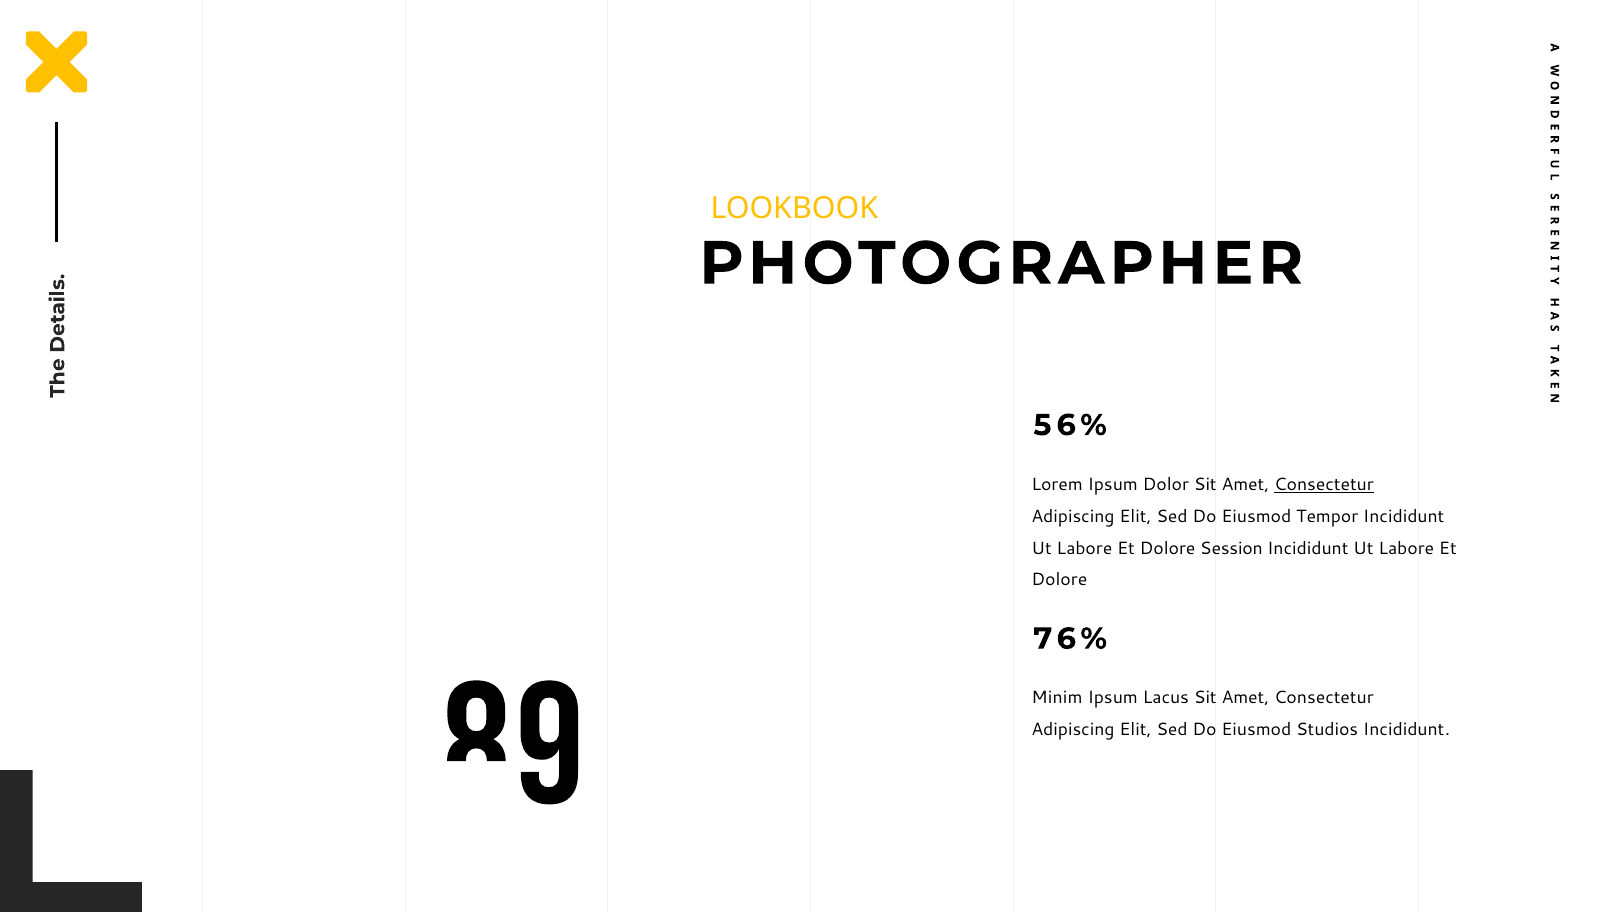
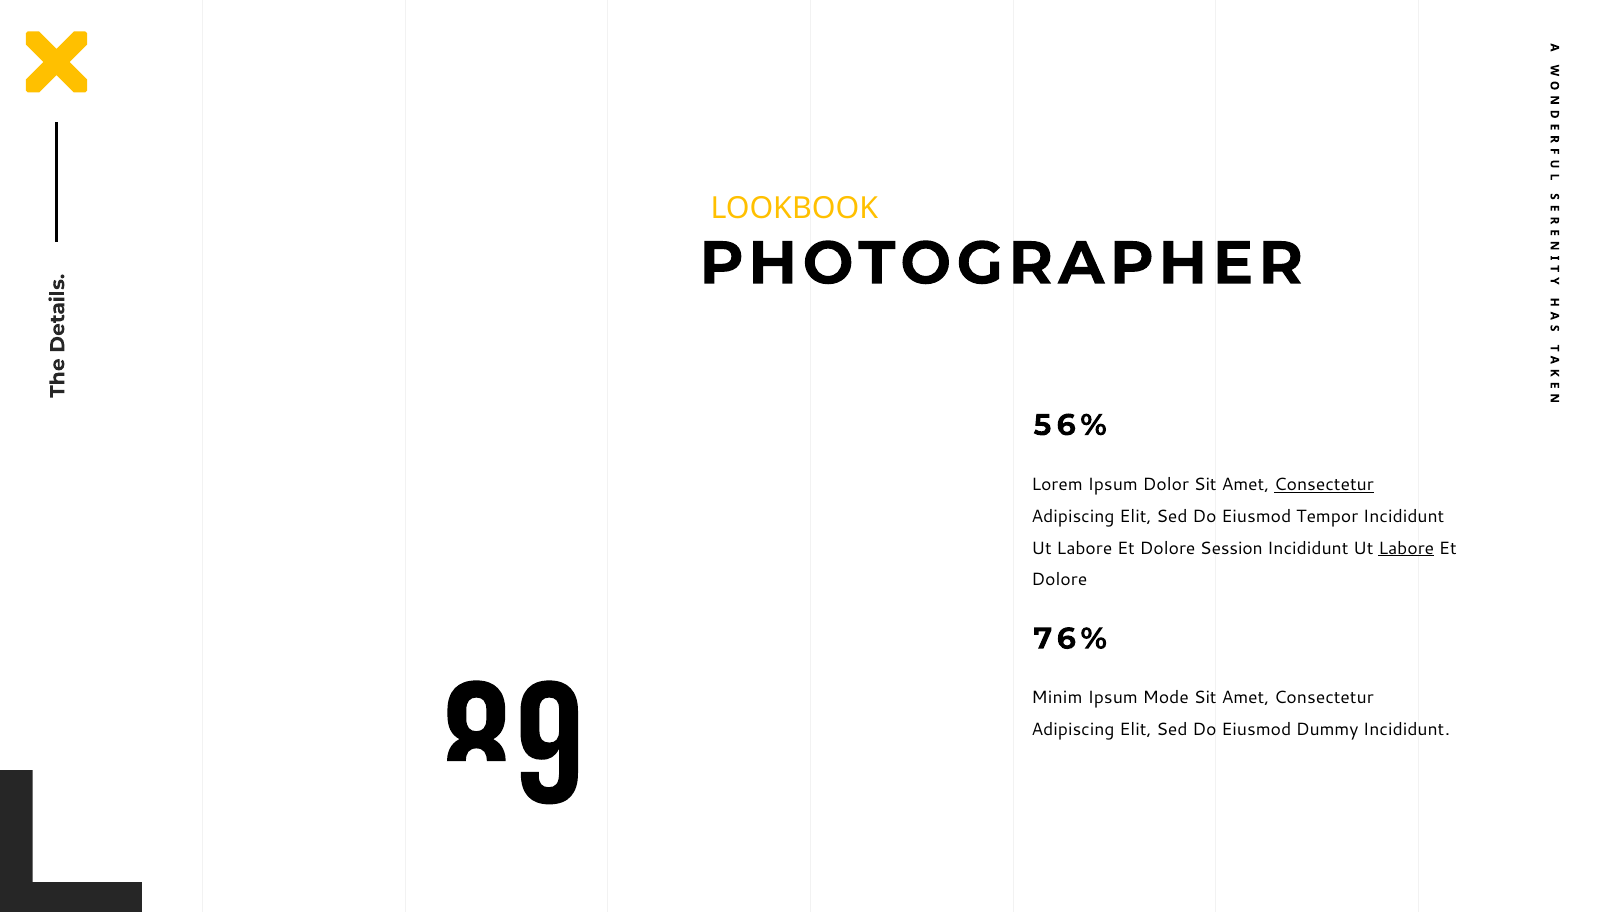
Labore underline: none -> present (1406, 548)
Lacus: Lacus -> Mode (1166, 698)
Studios: Studios -> Dummy (1327, 730)
